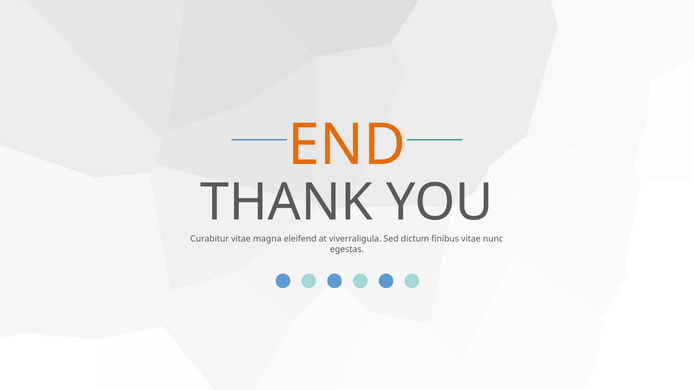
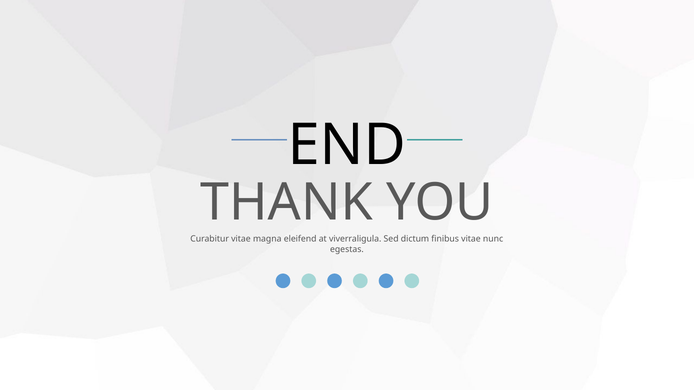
END colour: orange -> black (347, 145)
